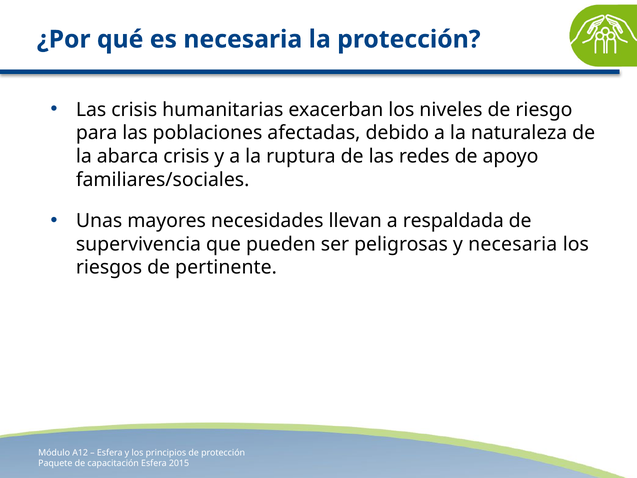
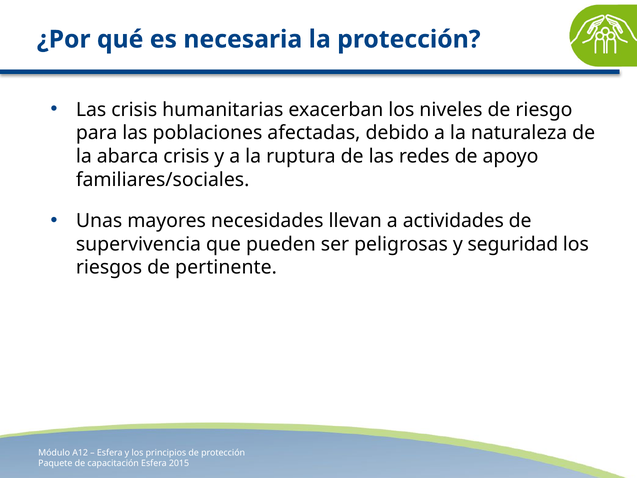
respaldada: respaldada -> actividades (453, 221)
y necesaria: necesaria -> seguridad (513, 244)
